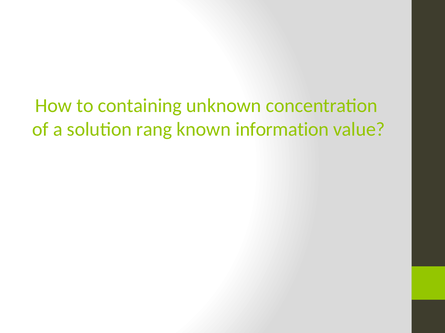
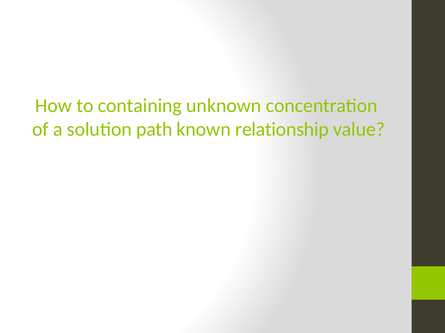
rang: rang -> path (154, 130)
information: information -> relationship (282, 130)
